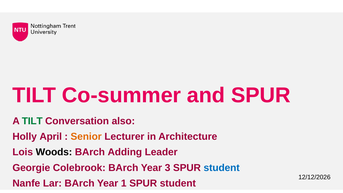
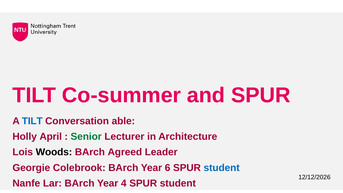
TILT colour: green -> blue (32, 121)
also: also -> able (123, 121)
Senior colour: orange -> green (86, 137)
Adding: Adding -> Agreed (125, 152)
3: 3 -> 6 (168, 168)
1: 1 -> 4 (124, 183)
